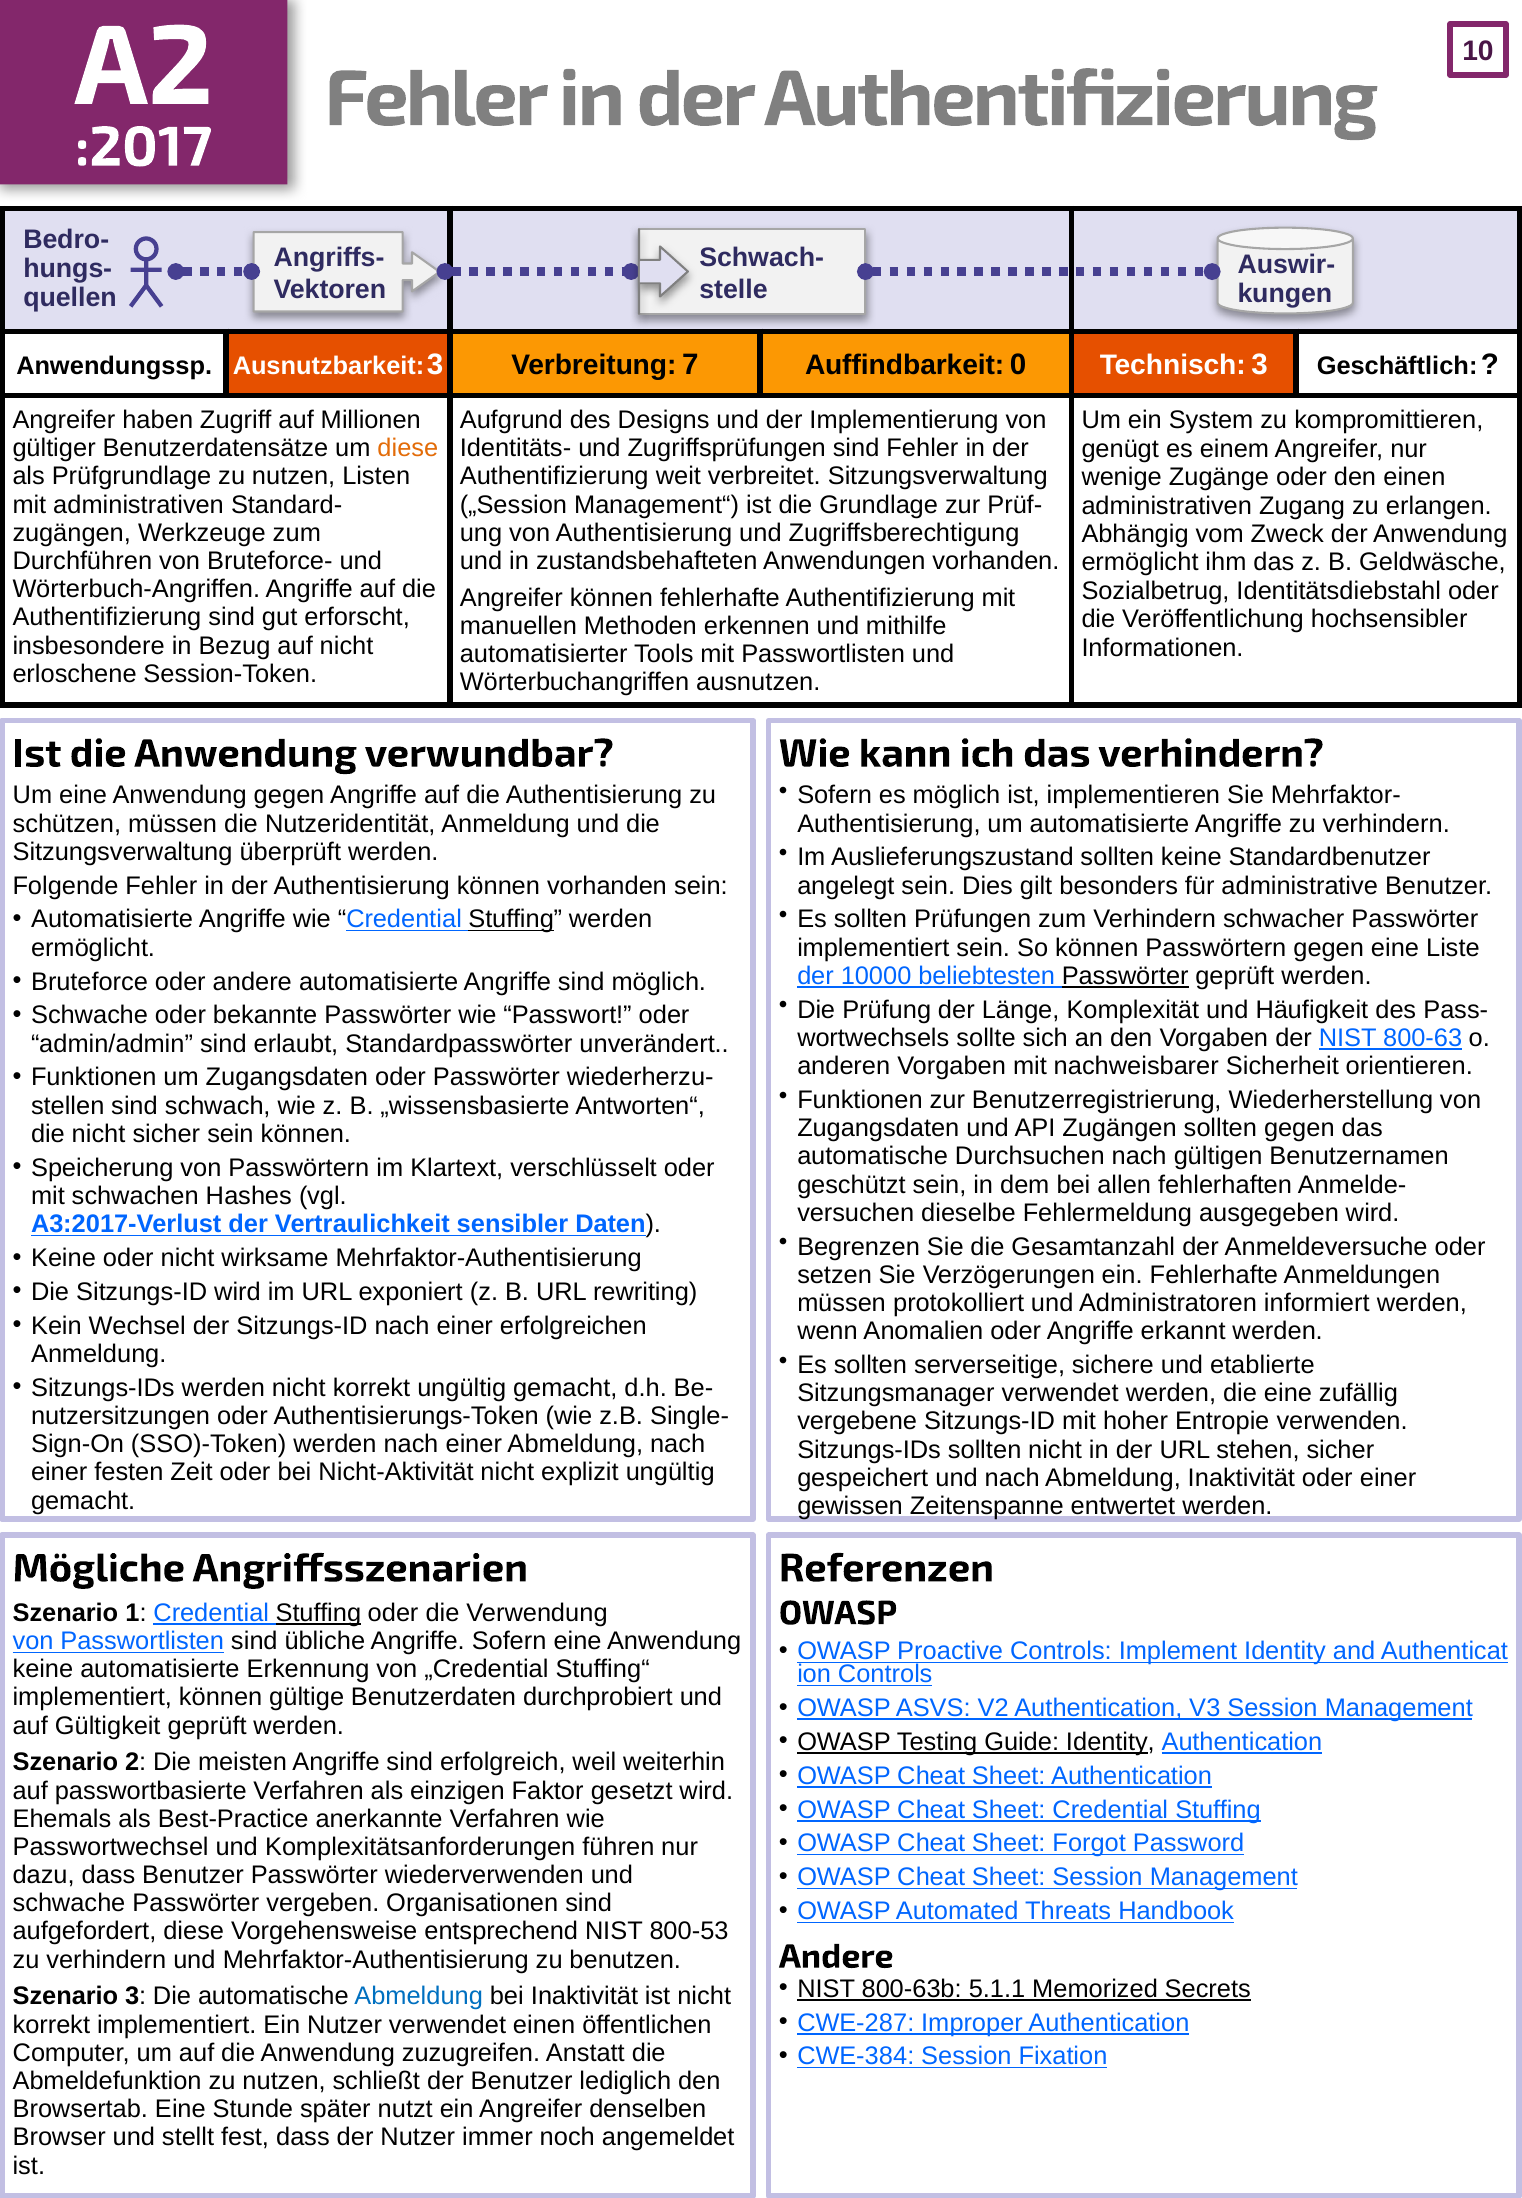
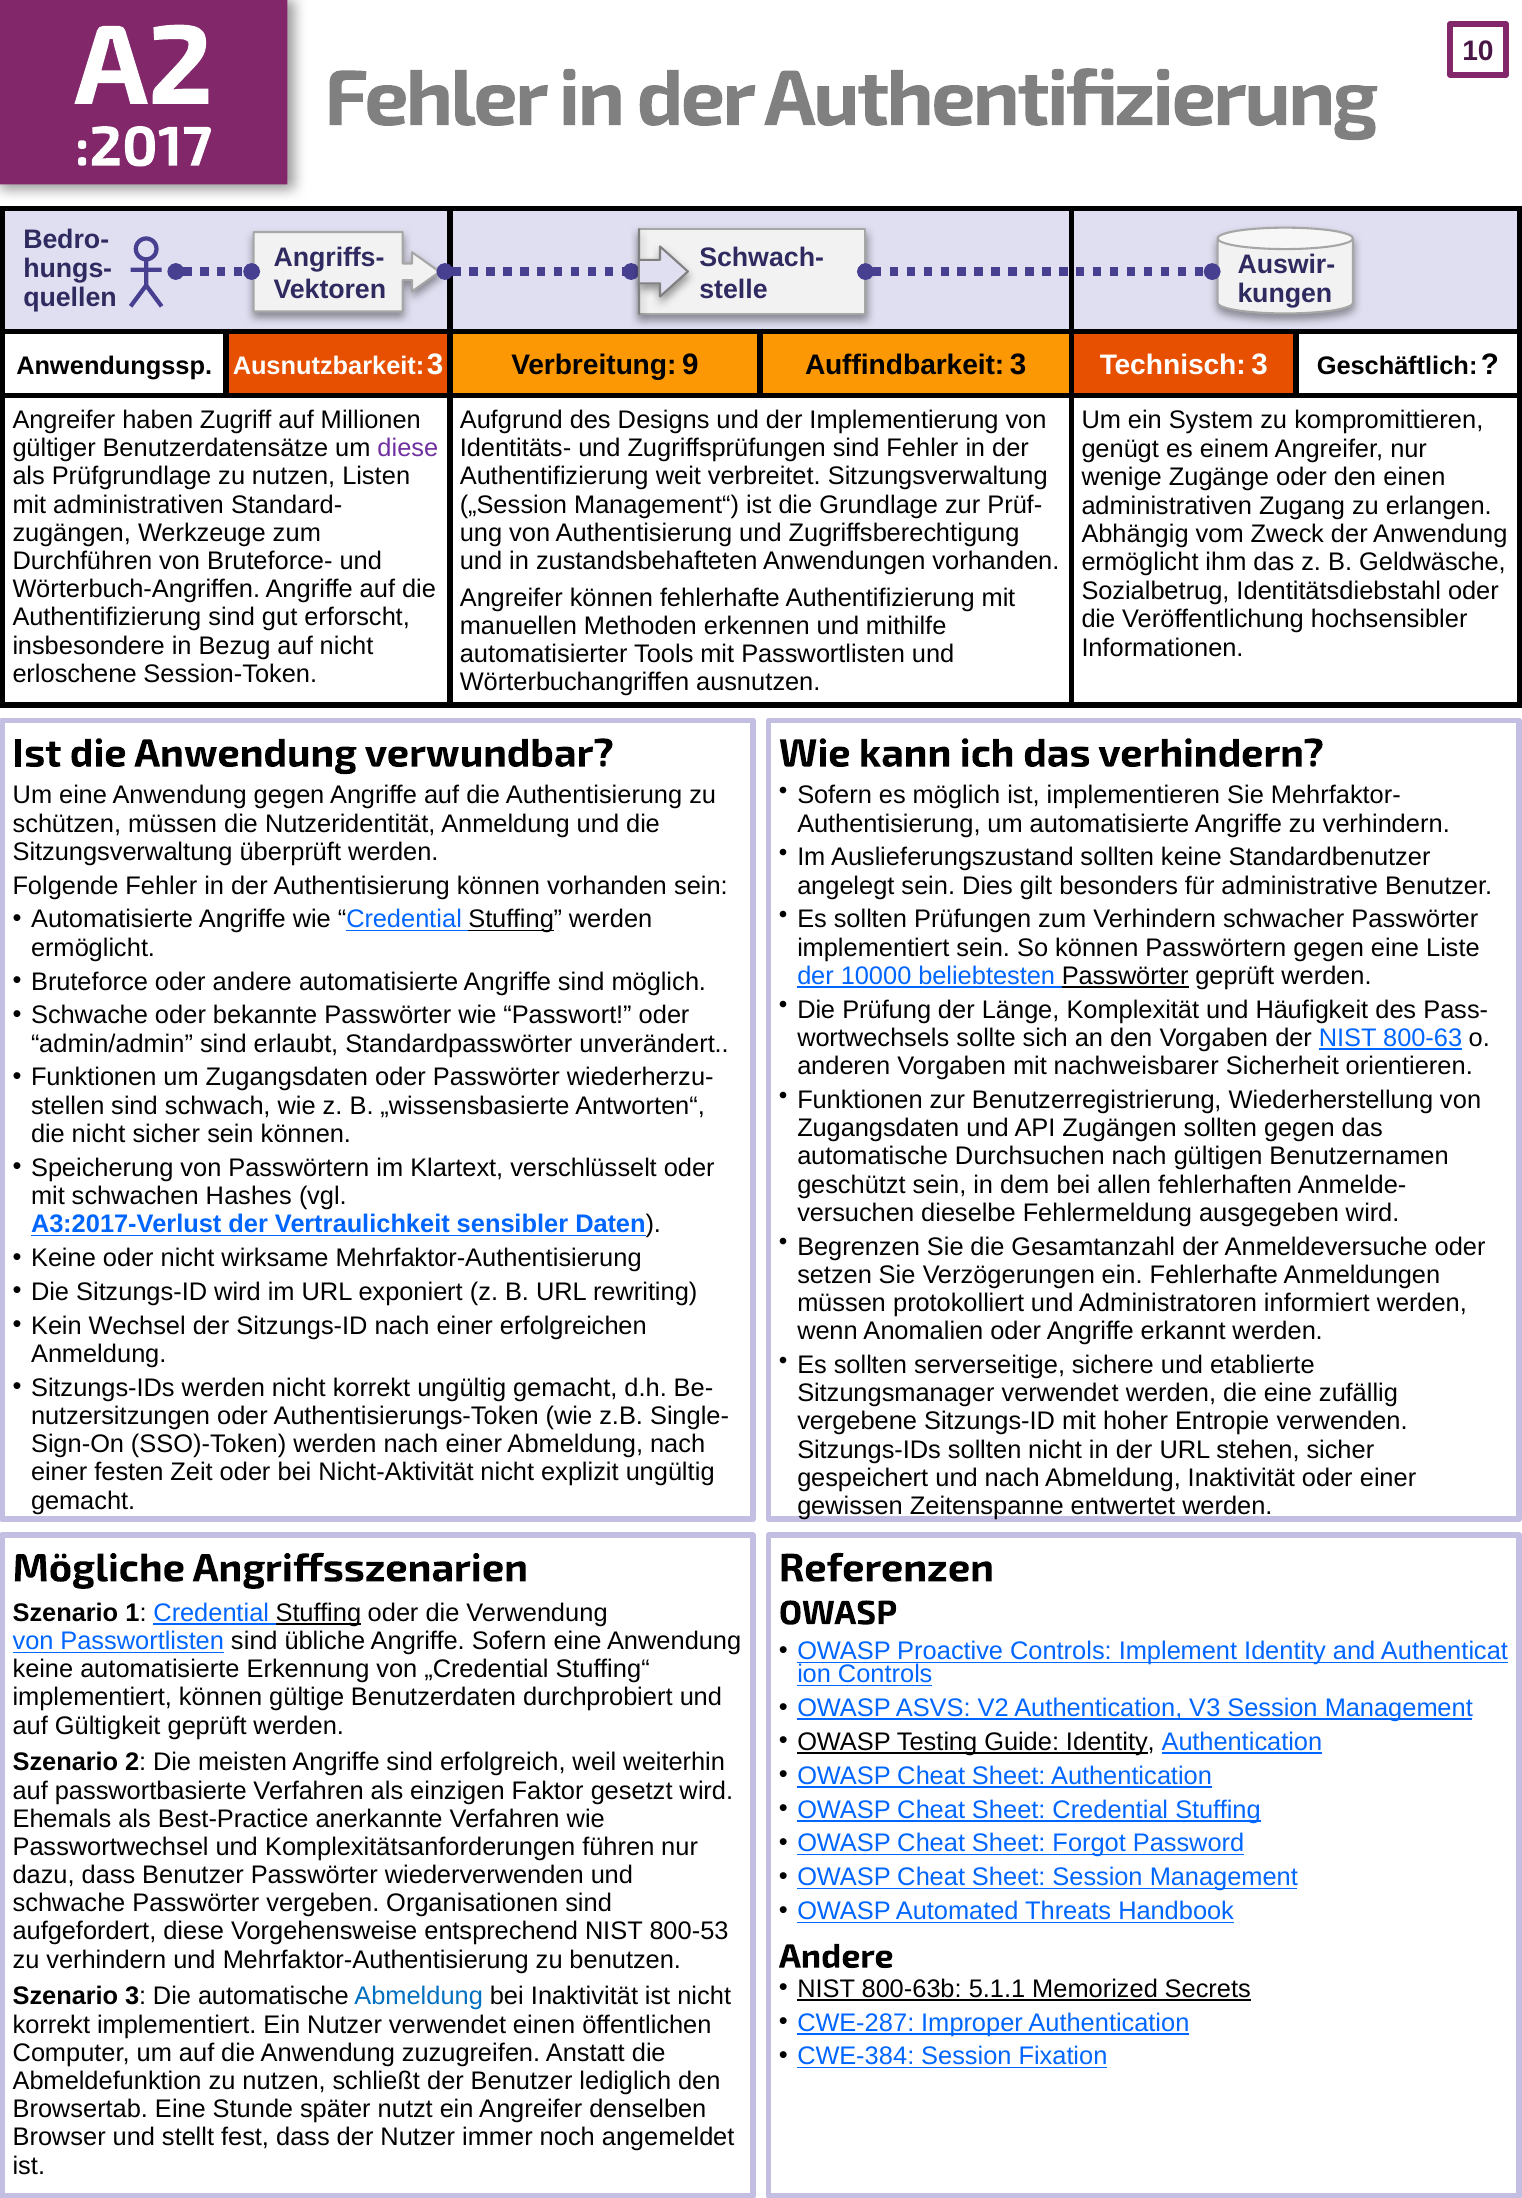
7: 7 -> 9 (690, 364)
Auffindbarkeit 0: 0 -> 3 (1018, 364)
diese colour: orange -> purple (408, 448)
